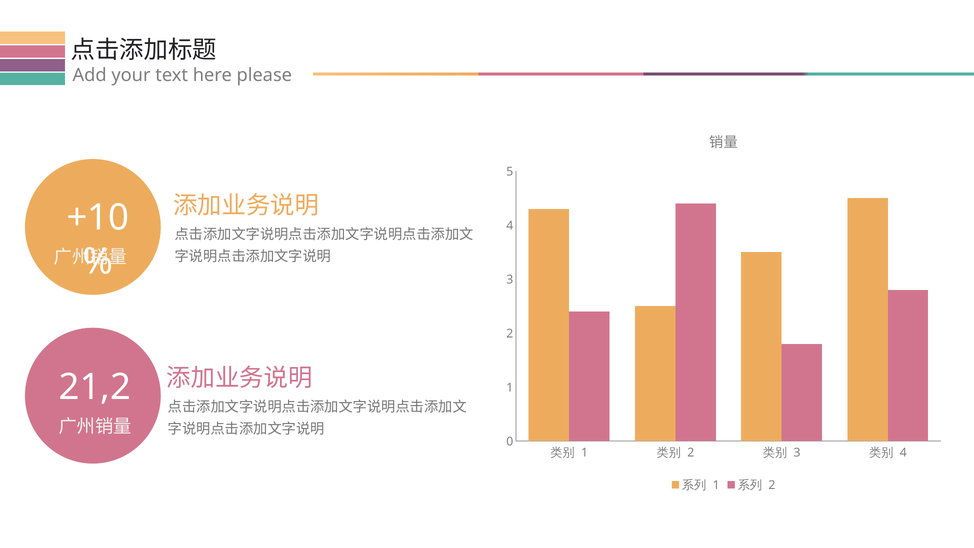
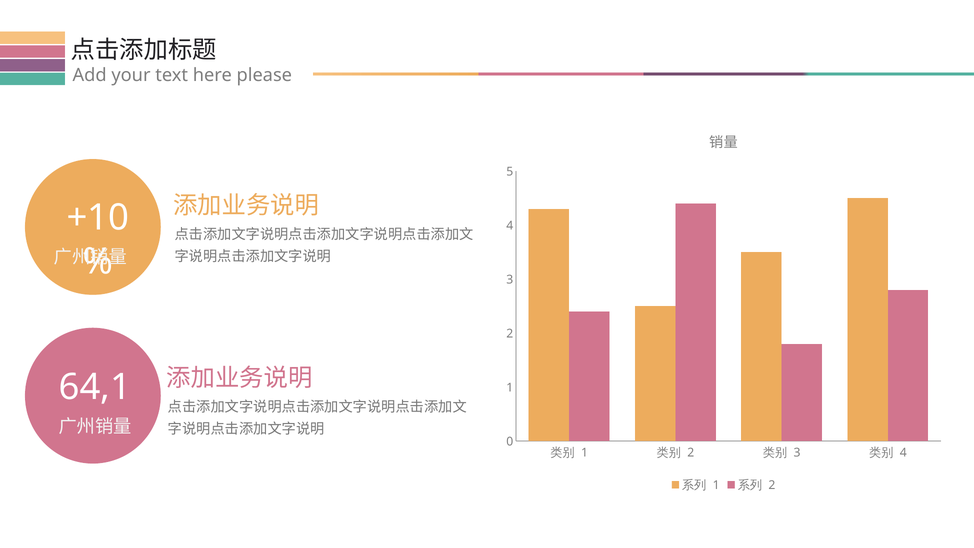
21,2: 21,2 -> 64,1 (95, 387)
